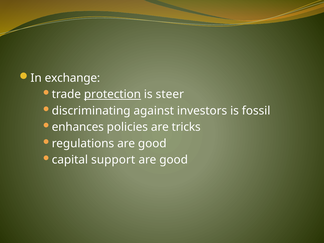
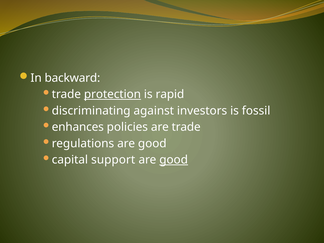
exchange: exchange -> backward (72, 78)
steer: steer -> rapid (170, 94)
are tricks: tricks -> trade (186, 127)
good underline: none -> present (174, 160)
